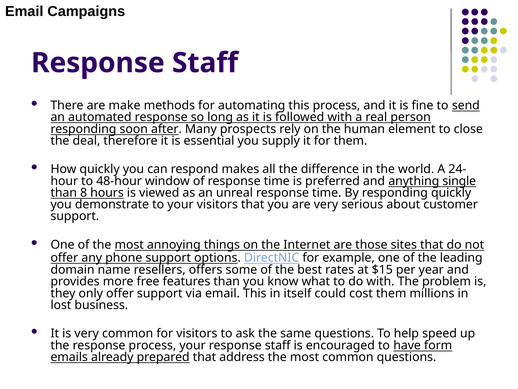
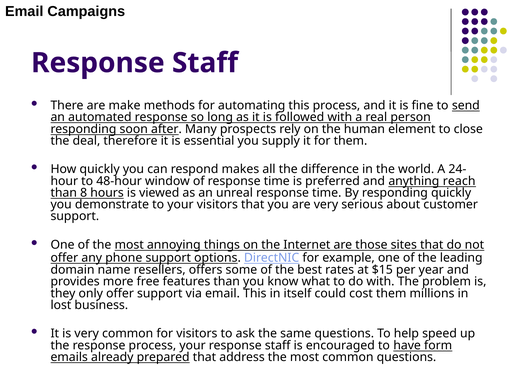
single: single -> reach (459, 181)
